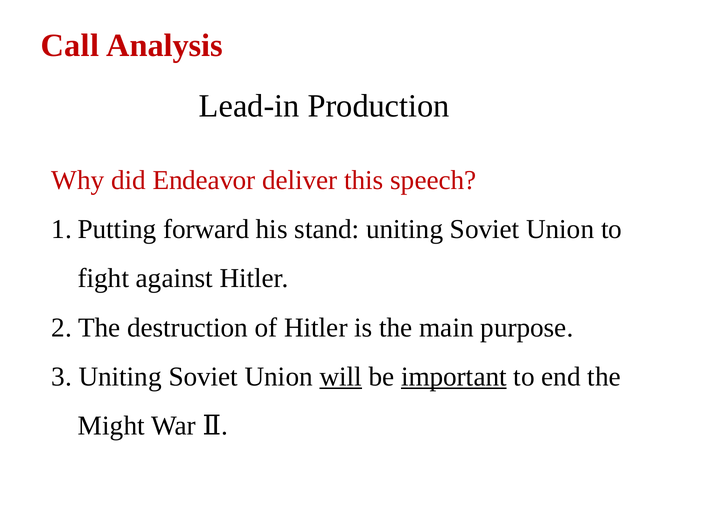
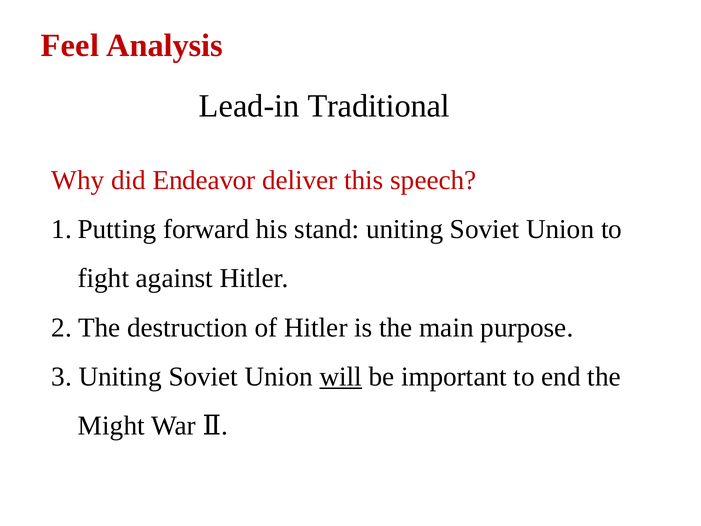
Call: Call -> Feel (70, 46)
Production: Production -> Traditional (379, 106)
important underline: present -> none (454, 376)
